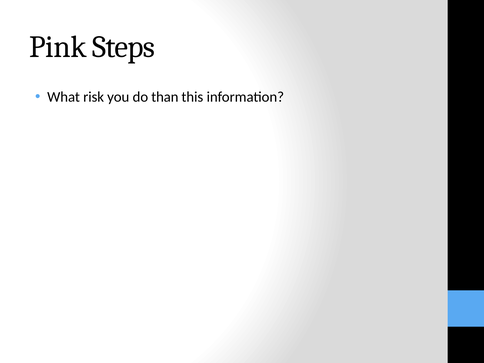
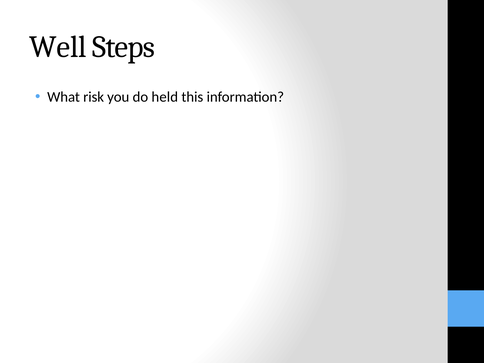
Pink: Pink -> Well (58, 47)
than: than -> held (165, 97)
